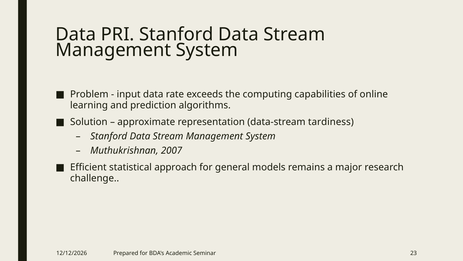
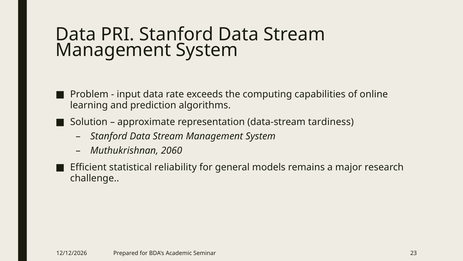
2007: 2007 -> 2060 (172, 150)
approach: approach -> reliability (176, 167)
